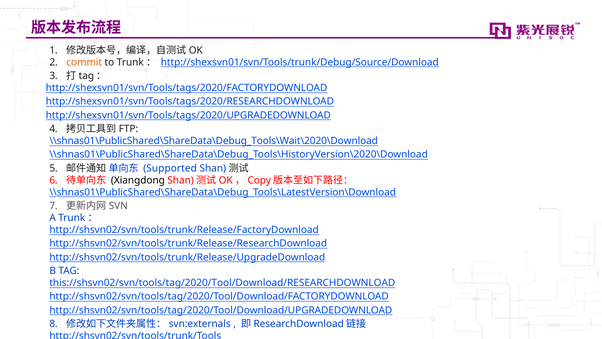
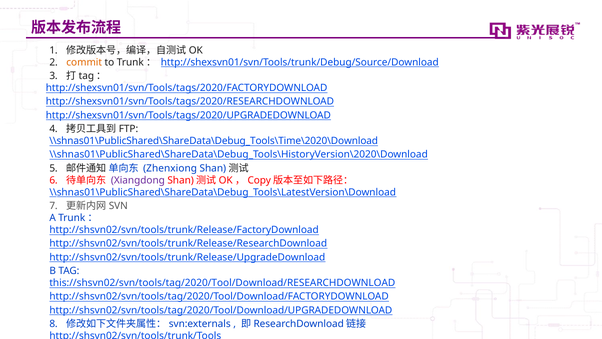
\\shnas01\PublicShared\ShareData\Debug_Tools\Wait\2020\Download: \\shnas01\PublicShared\ShareData\Debug_Tools\Wait\2020\Download -> \\shnas01\PublicShared\ShareData\Debug_Tools\Time\2020\Download (214, 141)
Supported: Supported -> Zhenxiong (170, 168)
Xiangdong colour: black -> purple (138, 180)
